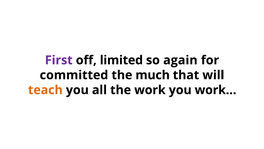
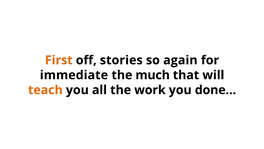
First colour: purple -> orange (59, 60)
limited: limited -> stories (121, 60)
committed: committed -> immediate (74, 75)
work…: work… -> done… (215, 90)
